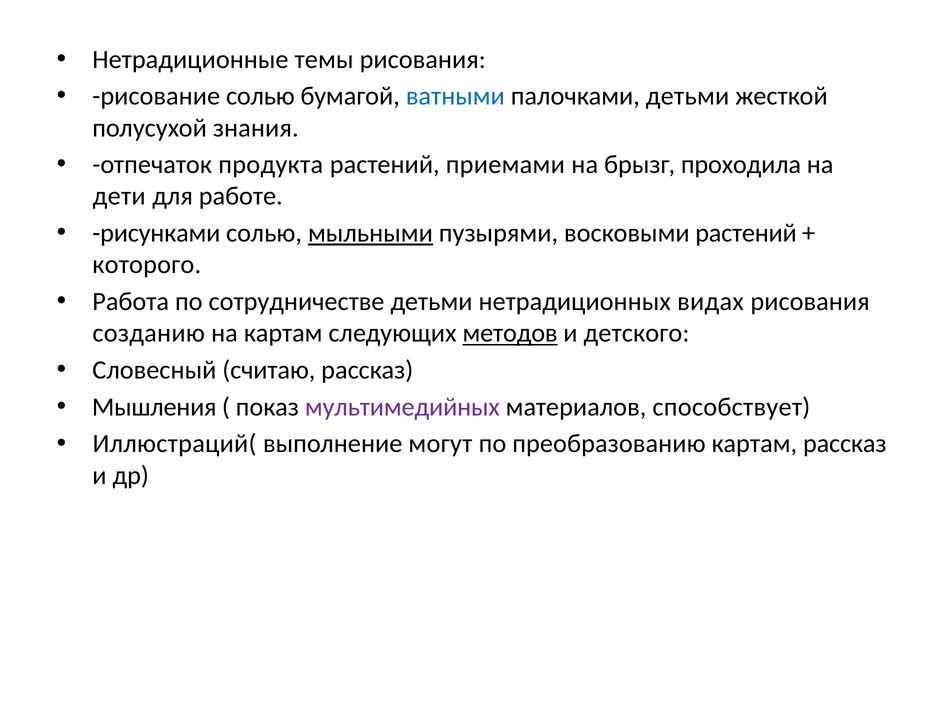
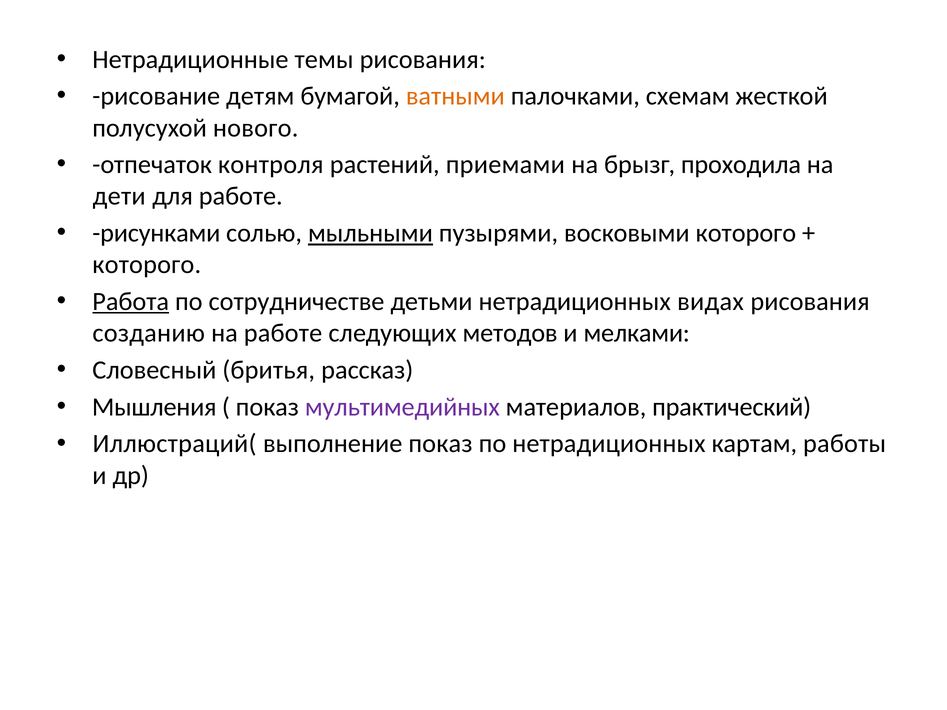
рисование солью: солью -> детям (260, 96)
ватными colour: blue -> orange (455, 96)
палочками детьми: детьми -> схемам (688, 96)
знания: знания -> нового (256, 128)
продукта: продукта -> контроля (271, 165)
восковыми растений: растений -> которого (746, 233)
Работа underline: none -> present (131, 302)
на картам: картам -> работе (283, 333)
методов underline: present -> none (510, 333)
детского: детского -> мелками (637, 333)
считаю: считаю -> бритья (269, 370)
способствует: способствует -> практический (732, 407)
выполнение могут: могут -> показ (440, 444)
по преобразованию: преобразованию -> нетрадиционных (609, 444)
картам рассказ: рассказ -> работы (845, 444)
